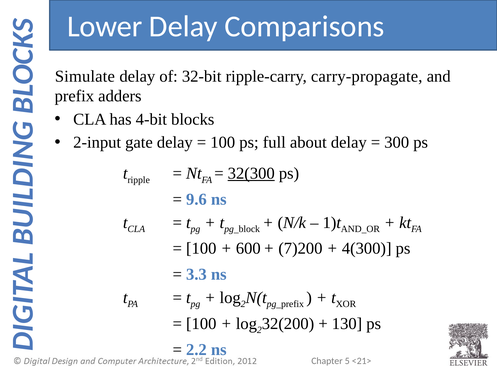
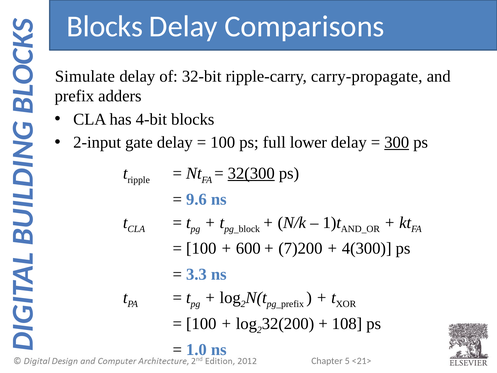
Lower: Lower -> Blocks (105, 27)
about: about -> lower (308, 142)
300 underline: none -> present (397, 142)
130: 130 -> 108 (347, 323)
2.2: 2.2 -> 1.0 (196, 349)
